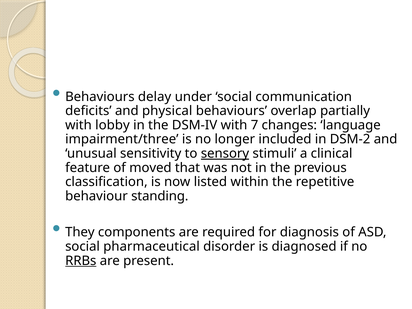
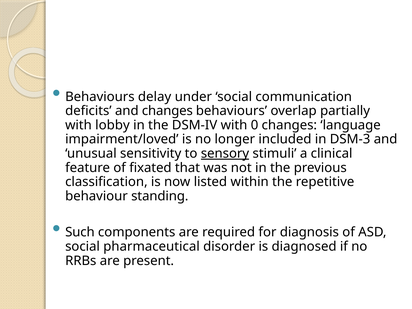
and physical: physical -> changes (167, 111)
7: 7 -> 0 (255, 125)
impairment/three: impairment/three -> impairment/loved (122, 139)
DSM-2: DSM-2 -> DSM-3 (350, 139)
moved: moved -> fixated (150, 168)
They: They -> Such (80, 232)
RRBs underline: present -> none (81, 261)
